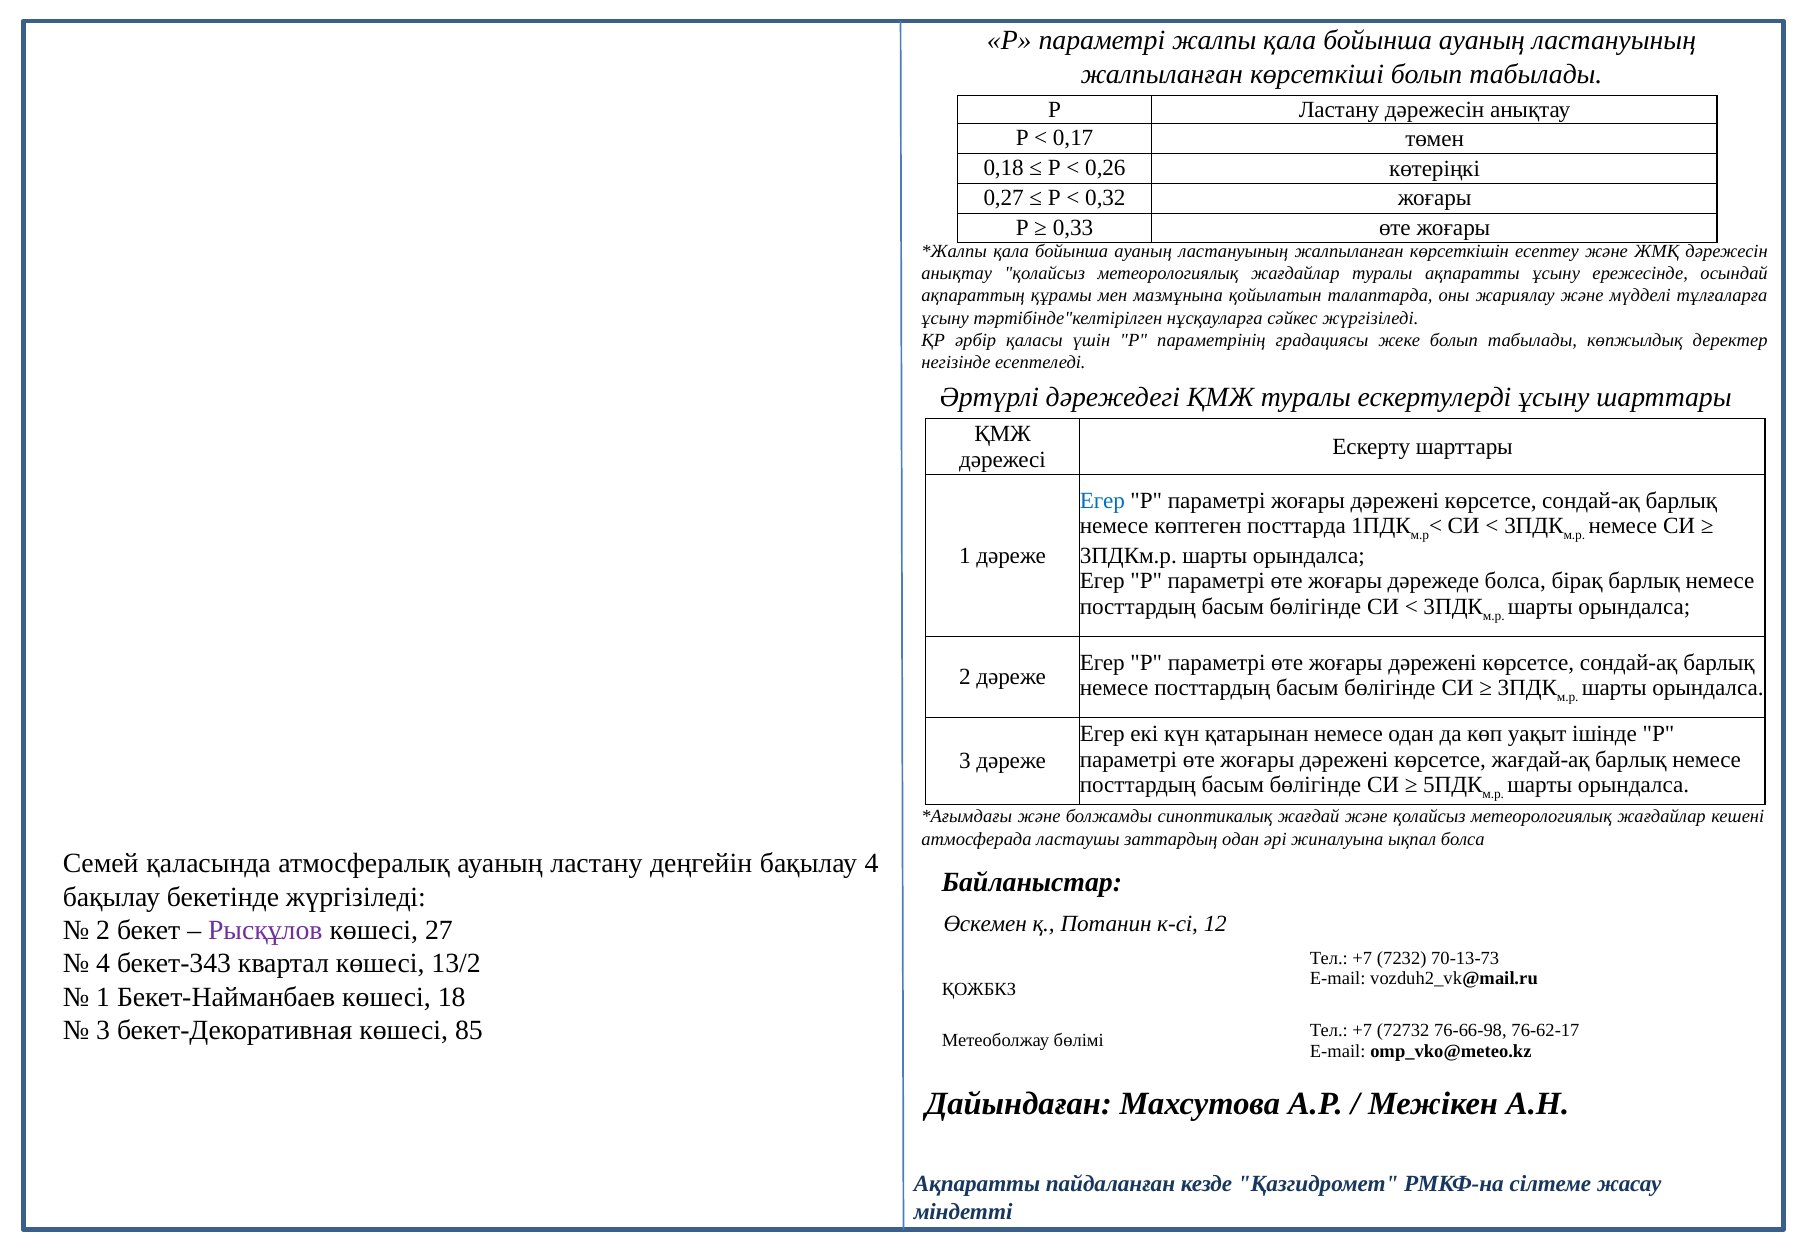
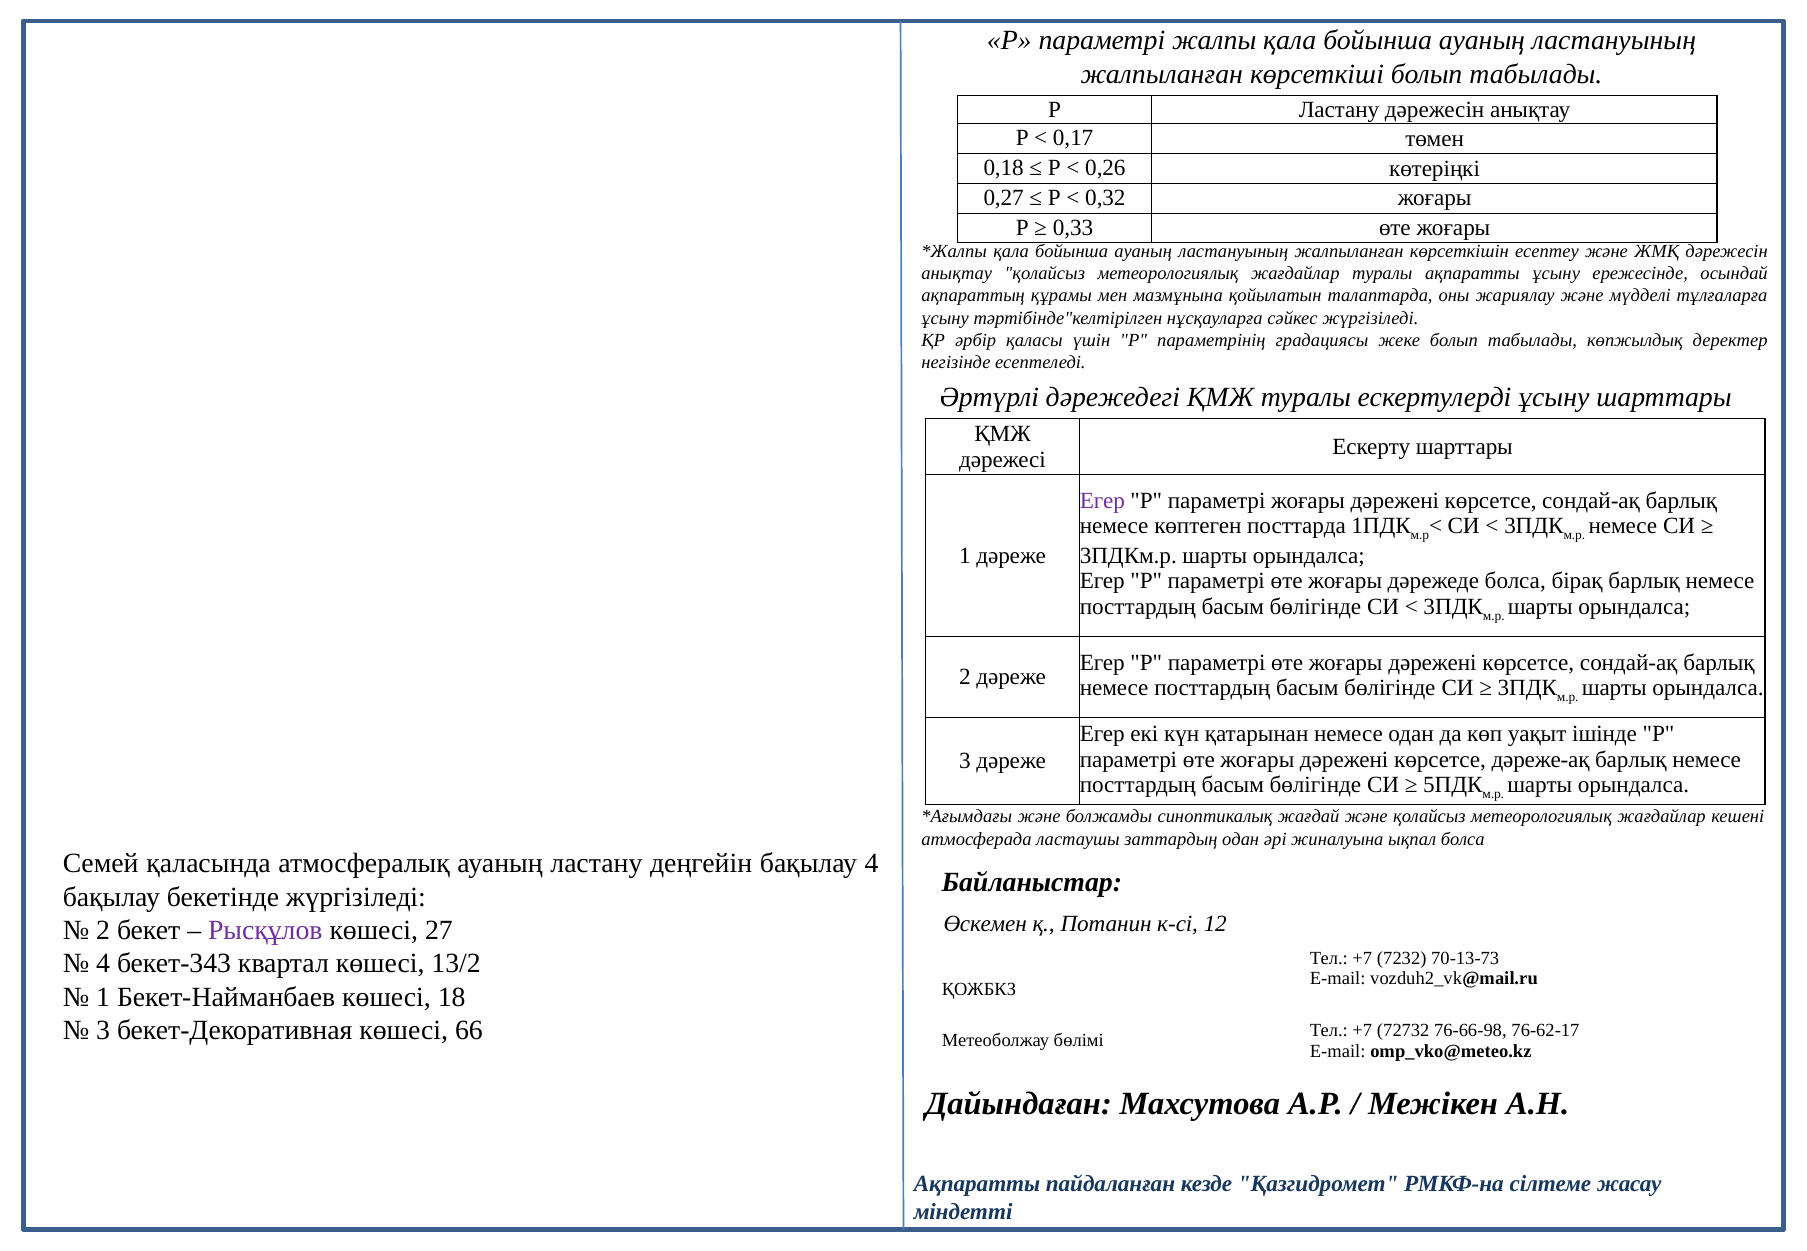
Егер colour: blue -> purple (1102, 501)
жағдай-ақ: жағдай-ақ -> дәреже-ақ (1541, 759)
85: 85 -> 66 (469, 1030)
